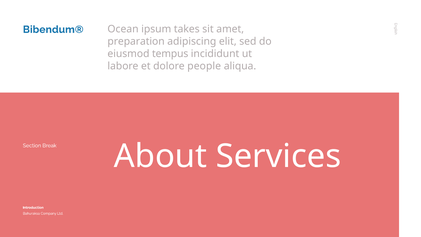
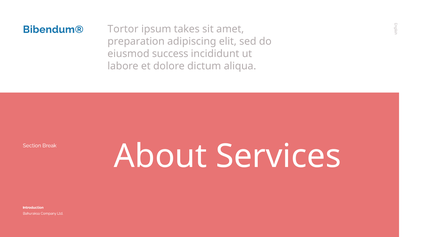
Ocean: Ocean -> Tortor (123, 29)
tempus: tempus -> success (170, 54)
people: people -> dictum (204, 66)
